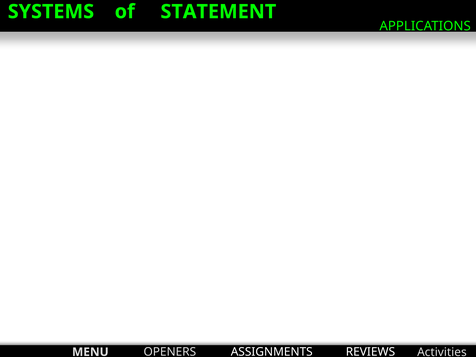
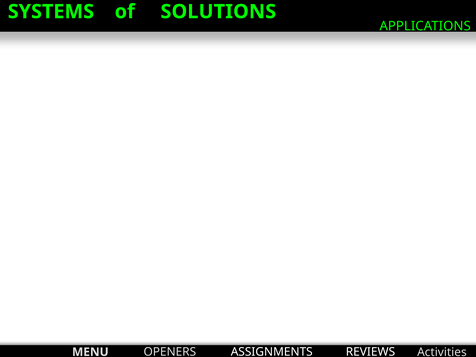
STATEMENT: STATEMENT -> SOLUTIONS (218, 12)
